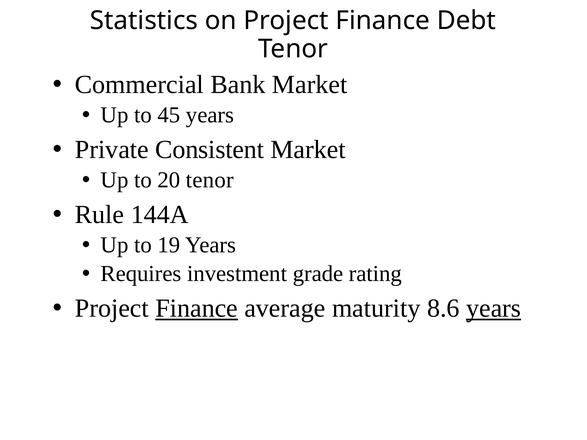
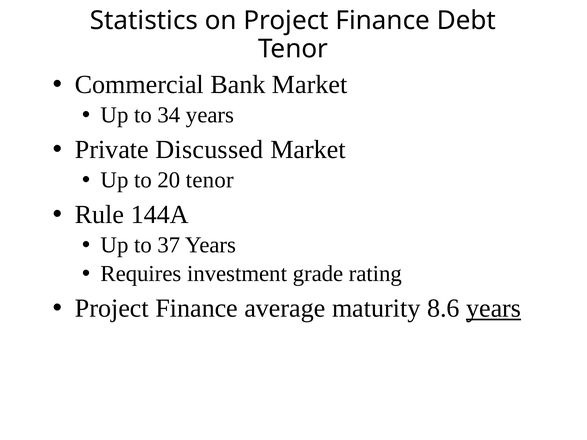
45: 45 -> 34 (169, 115)
Consistent: Consistent -> Discussed (209, 150)
19: 19 -> 37 (169, 245)
Finance underline: present -> none (197, 308)
